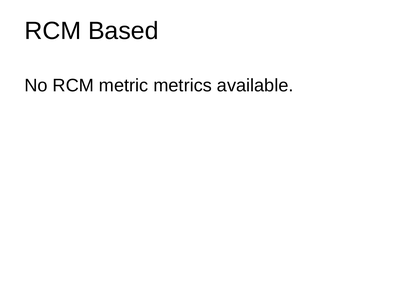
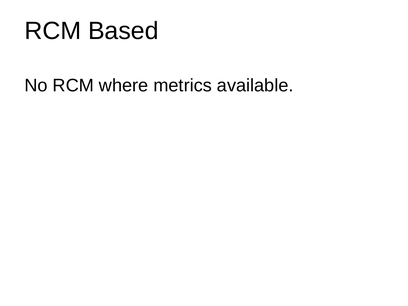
metric: metric -> where (124, 86)
